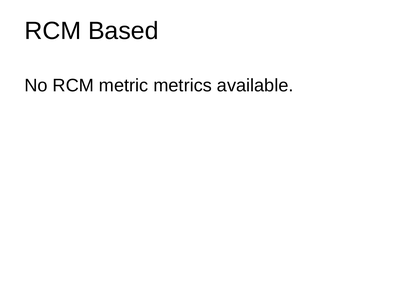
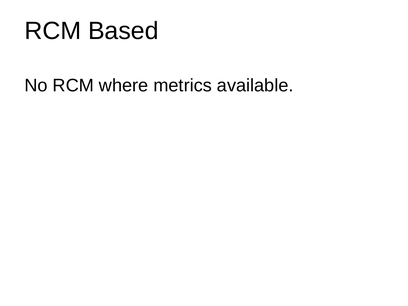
metric: metric -> where (124, 86)
